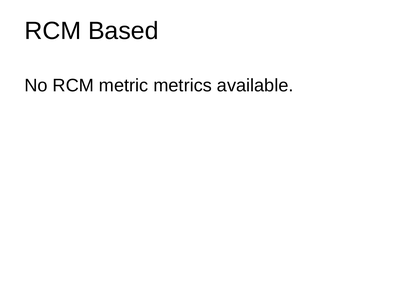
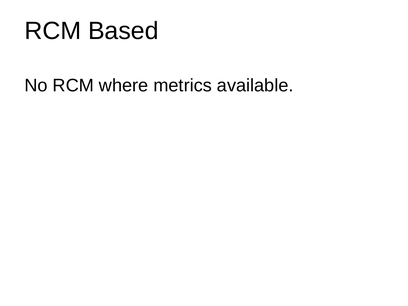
metric: metric -> where (124, 86)
